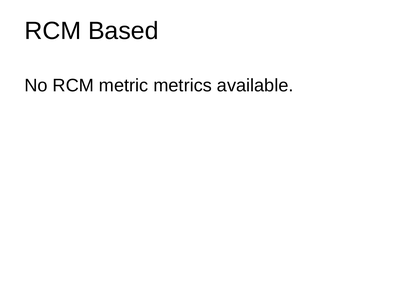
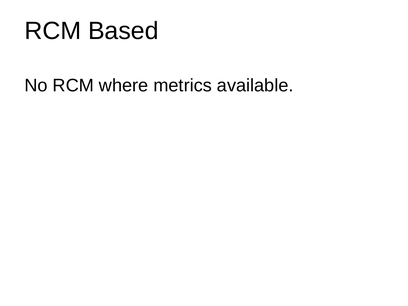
metric: metric -> where (124, 86)
